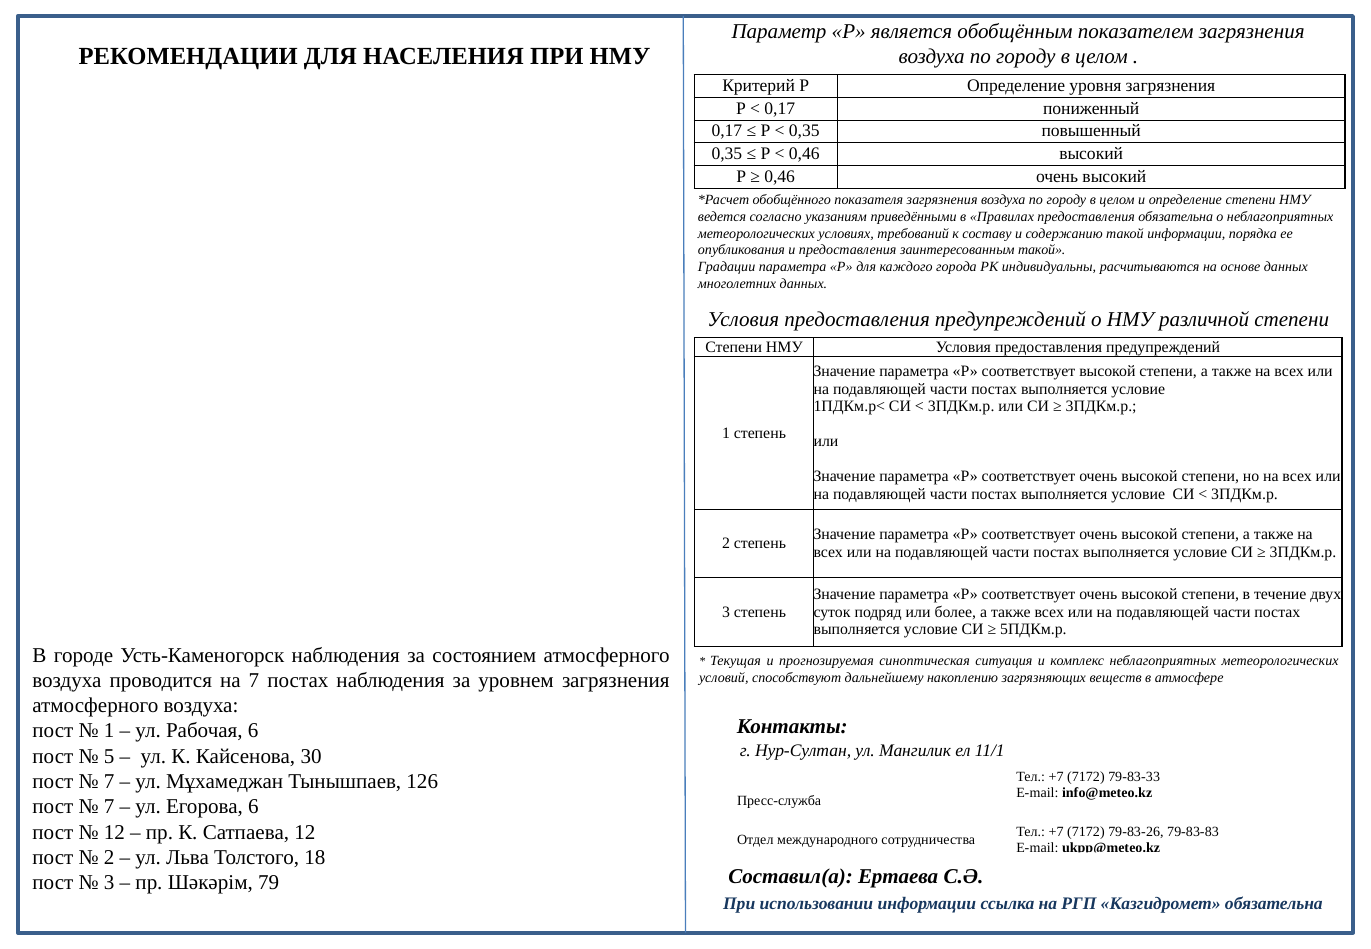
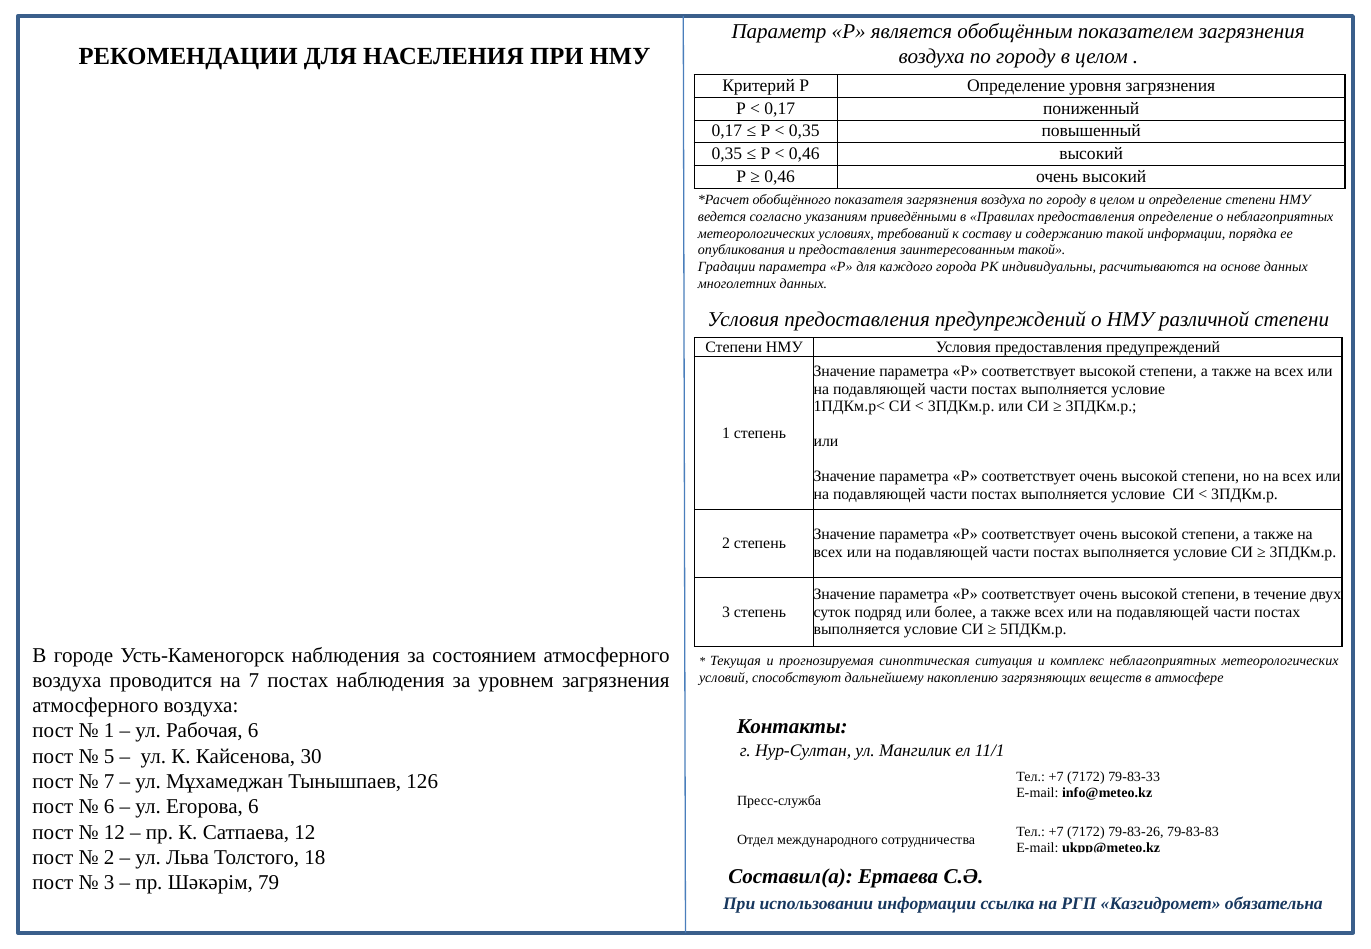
предоставления обязательна: обязательна -> определение (1176, 217)
7: 7 -> 6 (109, 807)
